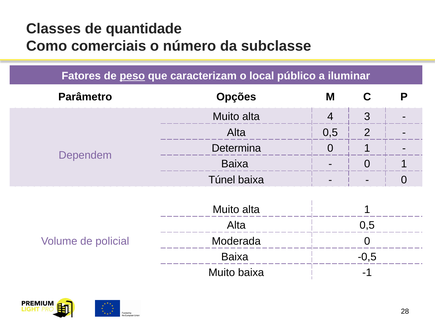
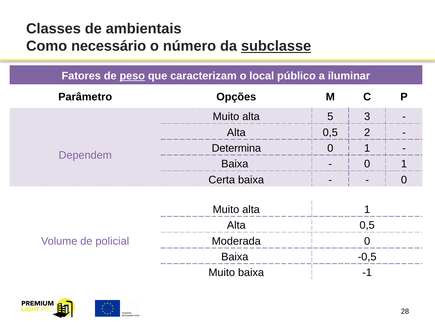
quantidade: quantidade -> ambientais (144, 29)
comerciais: comerciais -> necessário (109, 46)
subclasse underline: none -> present (276, 46)
4: 4 -> 5 (330, 117)
Túnel: Túnel -> Certa (222, 180)
